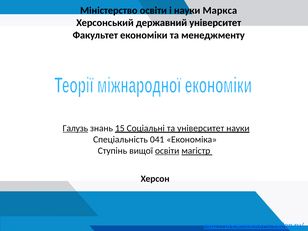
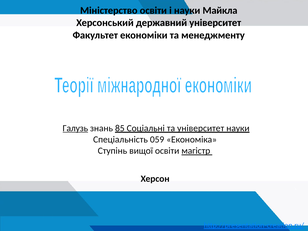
Маркса: Маркса -> Майкла (220, 11)
15: 15 -> 85 (120, 128)
041: 041 -> 059 (157, 139)
освіти underline: present -> none (167, 151)
